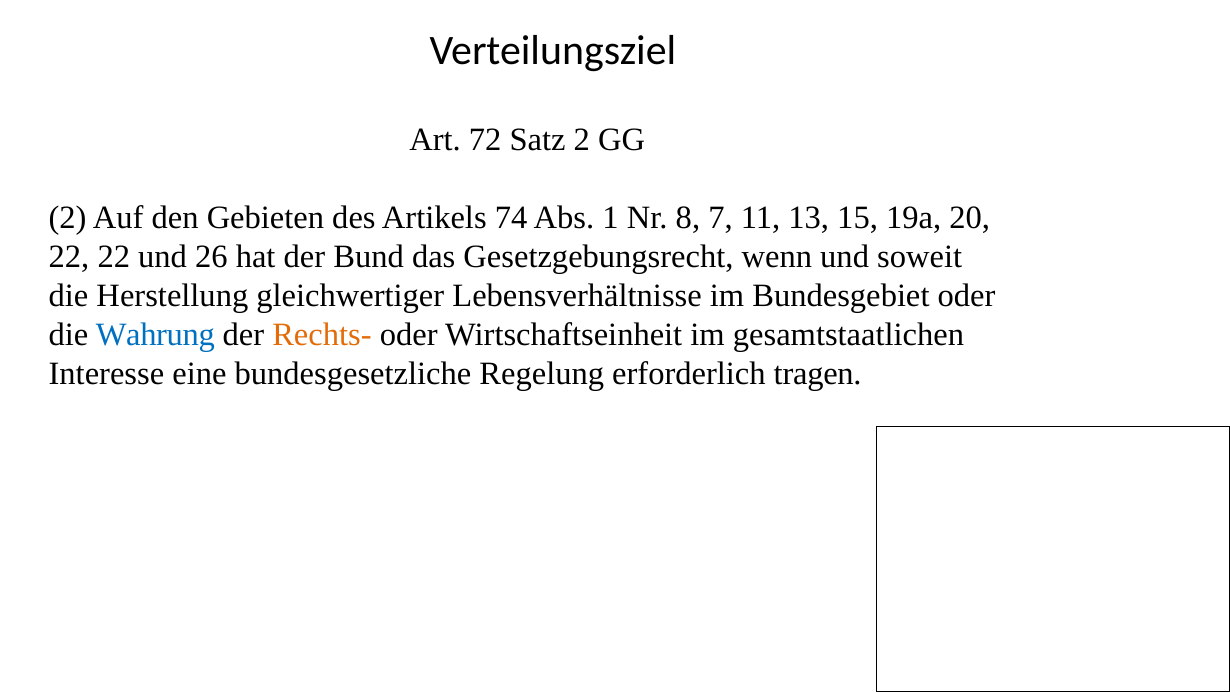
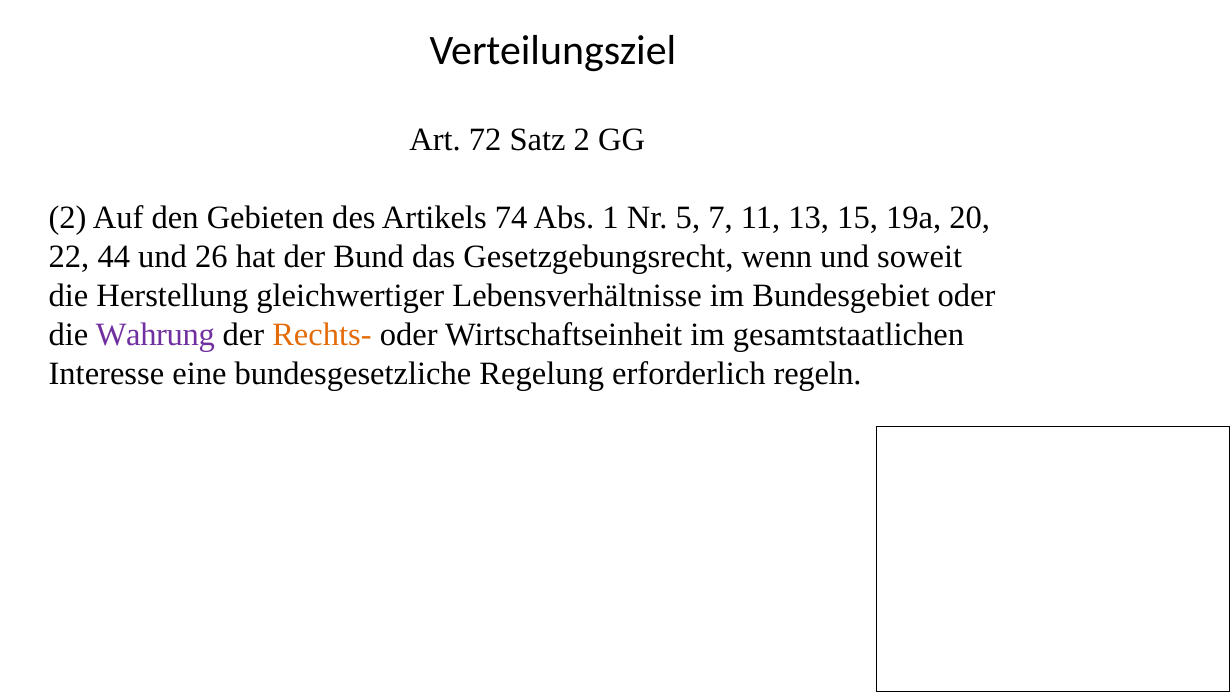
8: 8 -> 5 (688, 218)
22 22: 22 -> 44 (114, 257)
Wahrung colour: blue -> purple (155, 335)
tragen: tragen -> regeln (818, 374)
